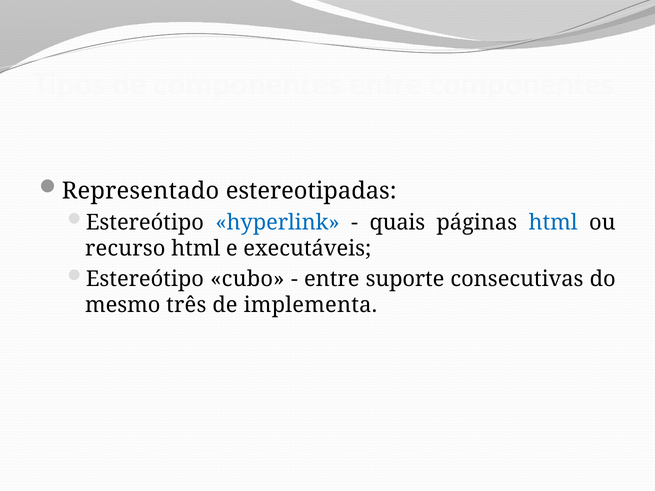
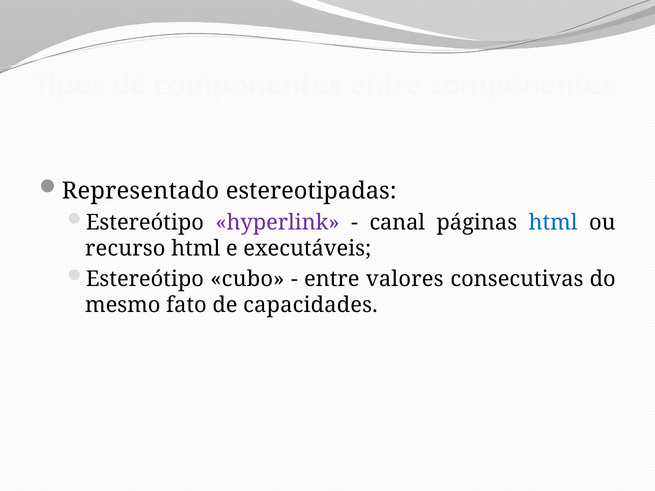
hyperlink colour: blue -> purple (278, 222)
quais: quais -> canal (397, 222)
suporte: suporte -> valores (405, 279)
três: três -> fato (186, 305)
implementa: implementa -> capacidades (310, 305)
